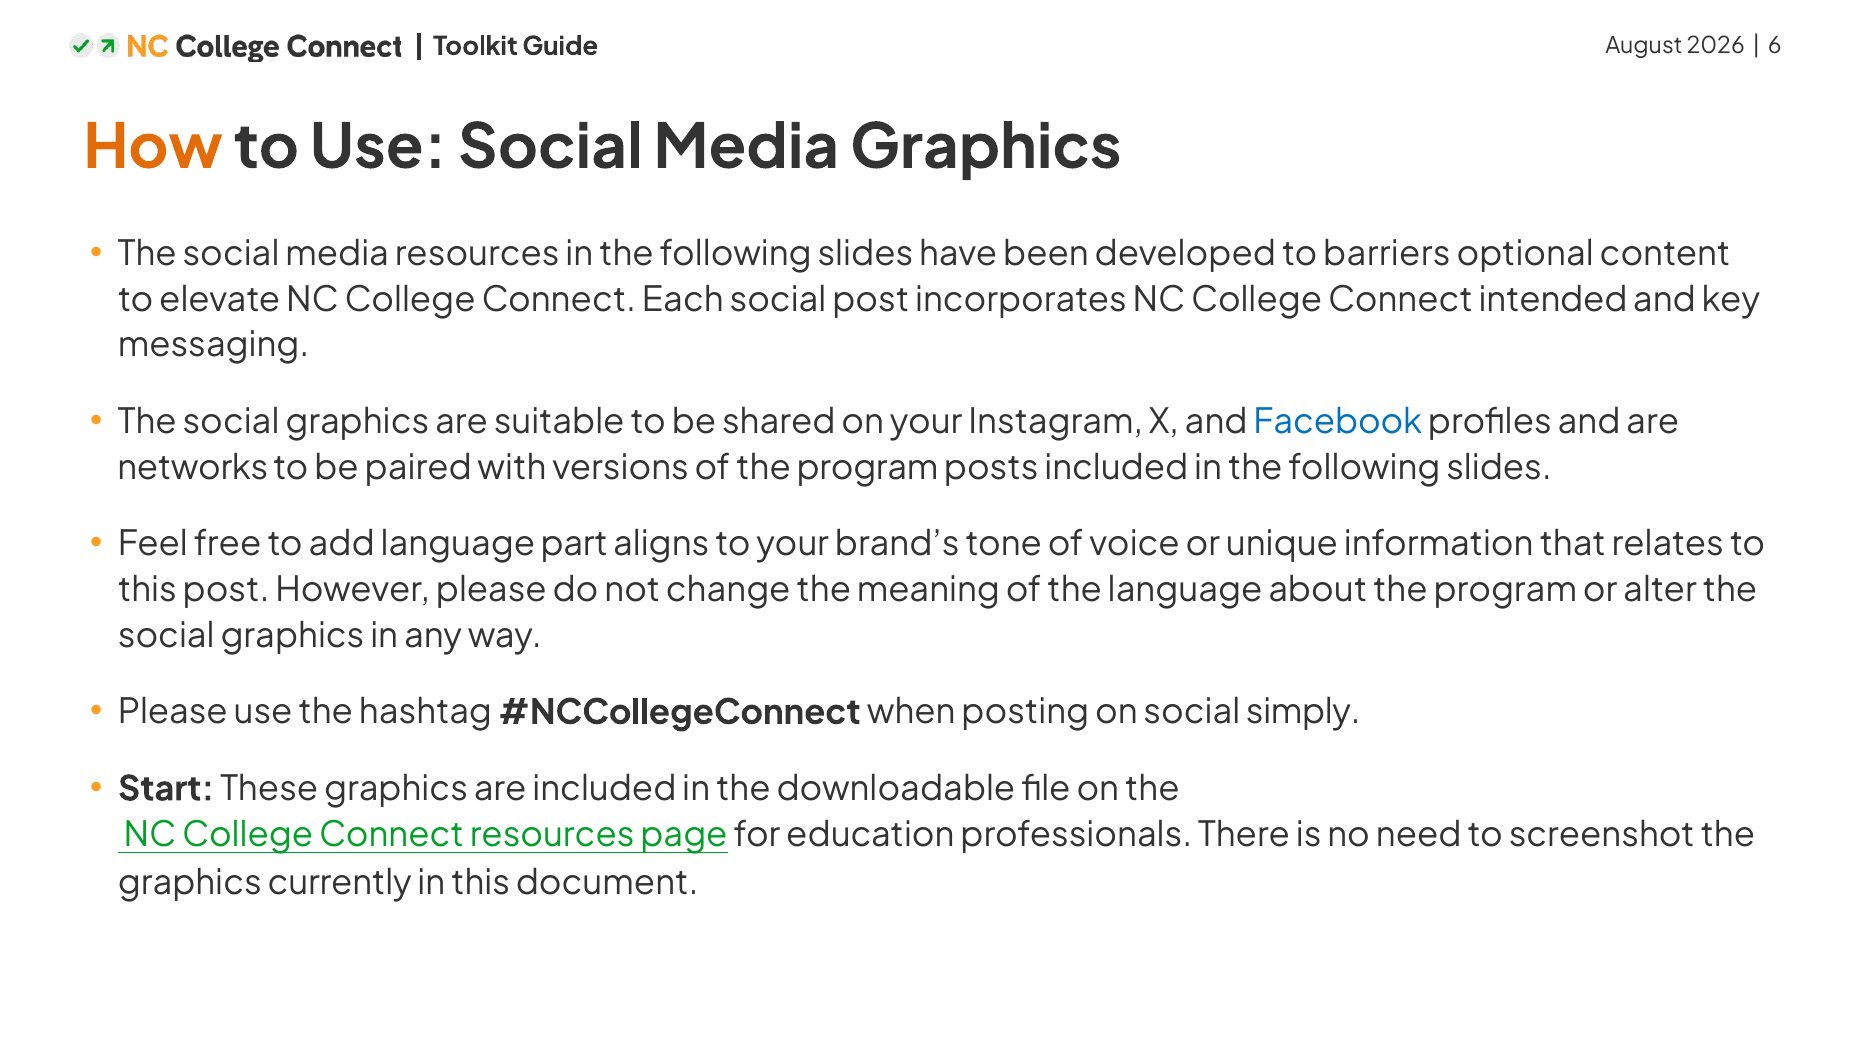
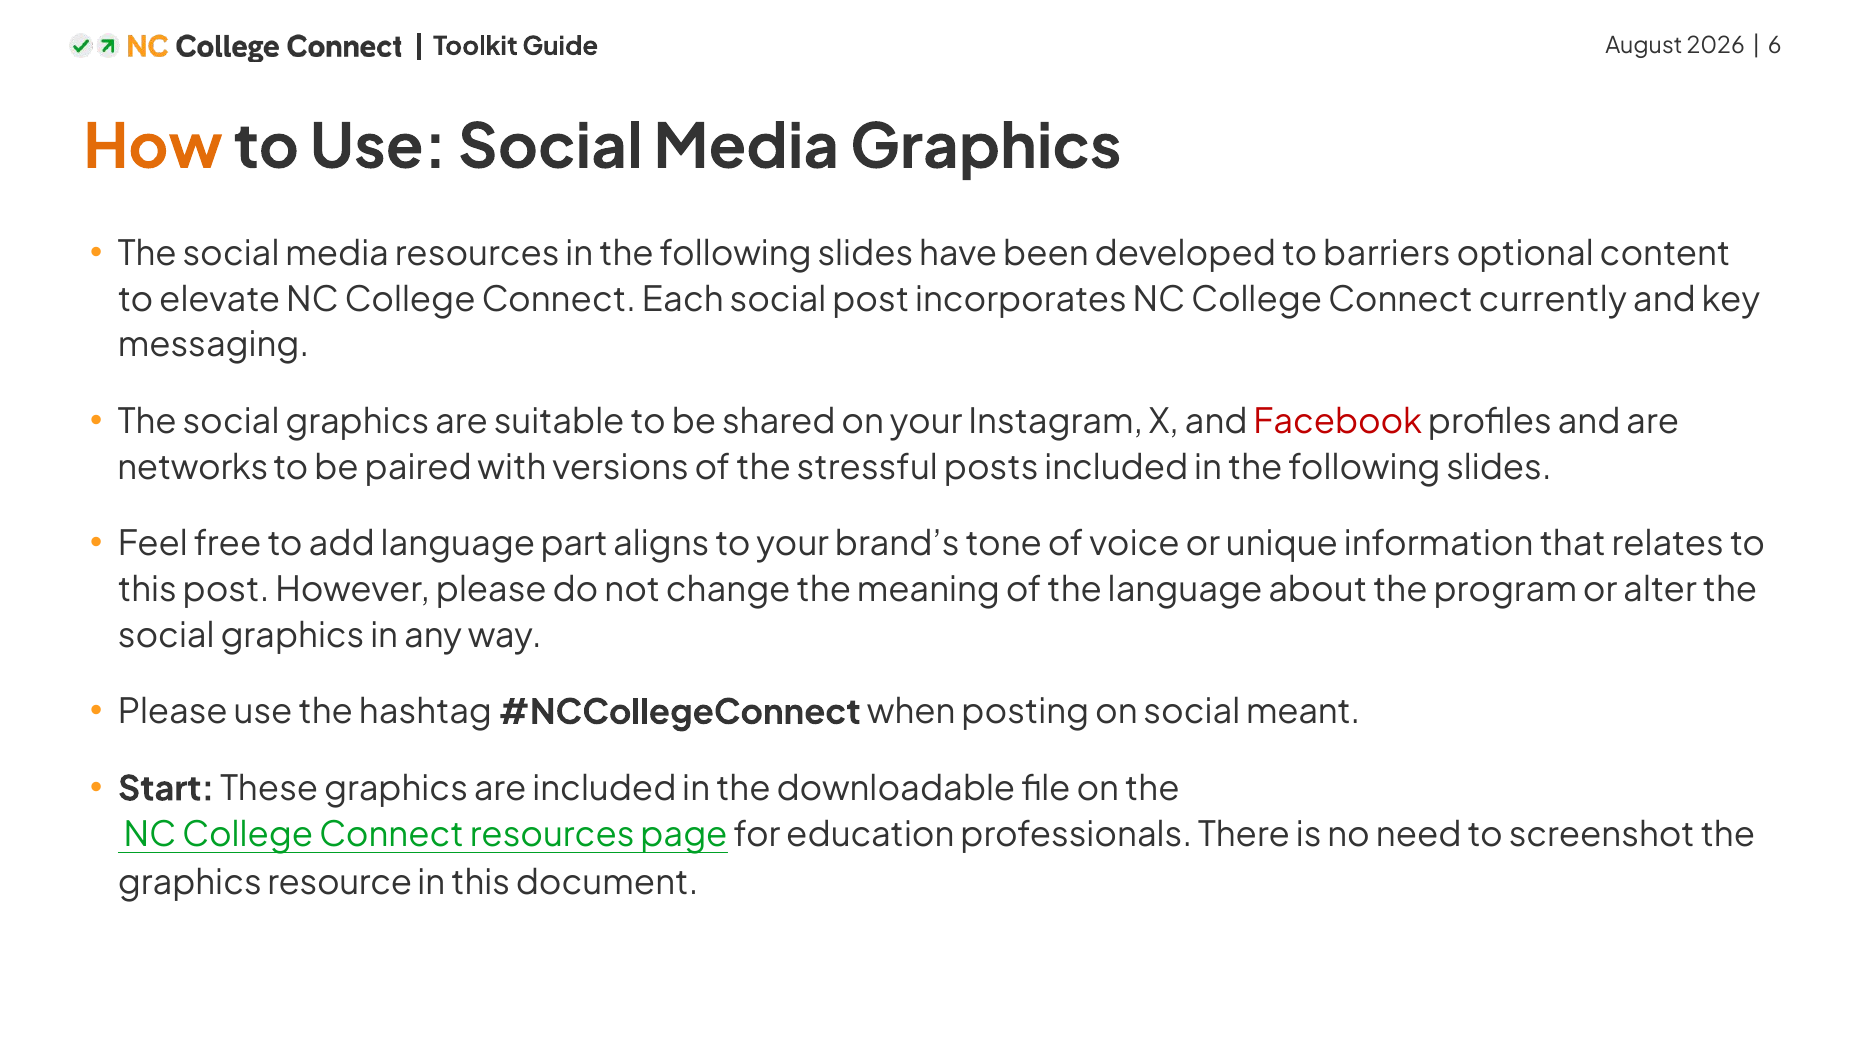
intended: intended -> currently (1553, 300)
Facebook colour: blue -> red (1338, 422)
of the program: program -> stressful (867, 468)
simply: simply -> meant (1303, 713)
currently: currently -> resource (340, 883)
